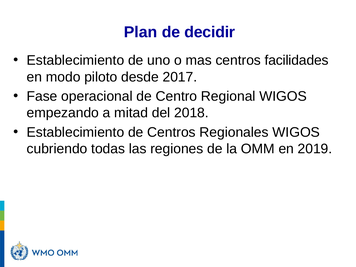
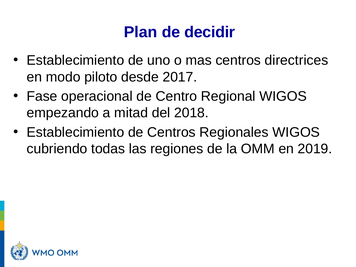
facilidades: facilidades -> directrices (296, 60)
